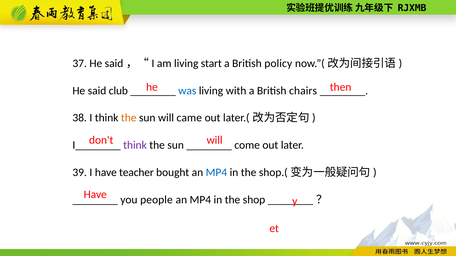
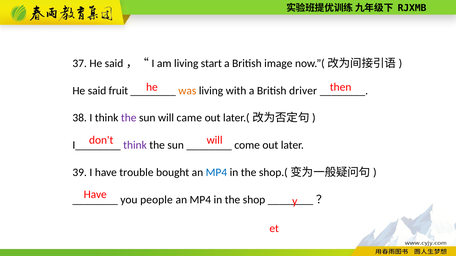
policy: policy -> image (278, 63)
club: club -> fruit (118, 91)
was colour: blue -> orange (187, 91)
chairs: chairs -> driver (303, 91)
the colour: orange -> purple (129, 118)
teacher: teacher -> trouble (136, 173)
